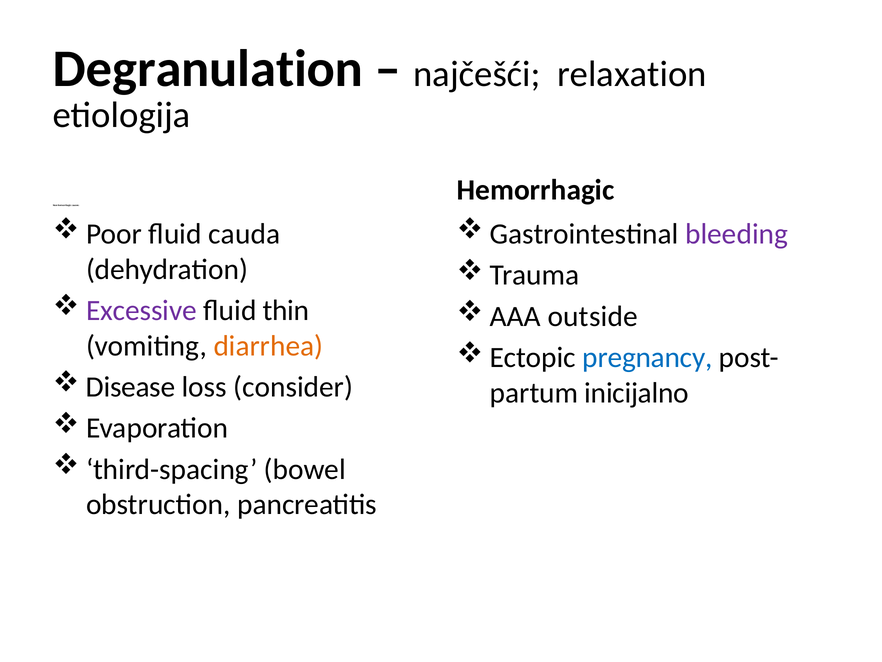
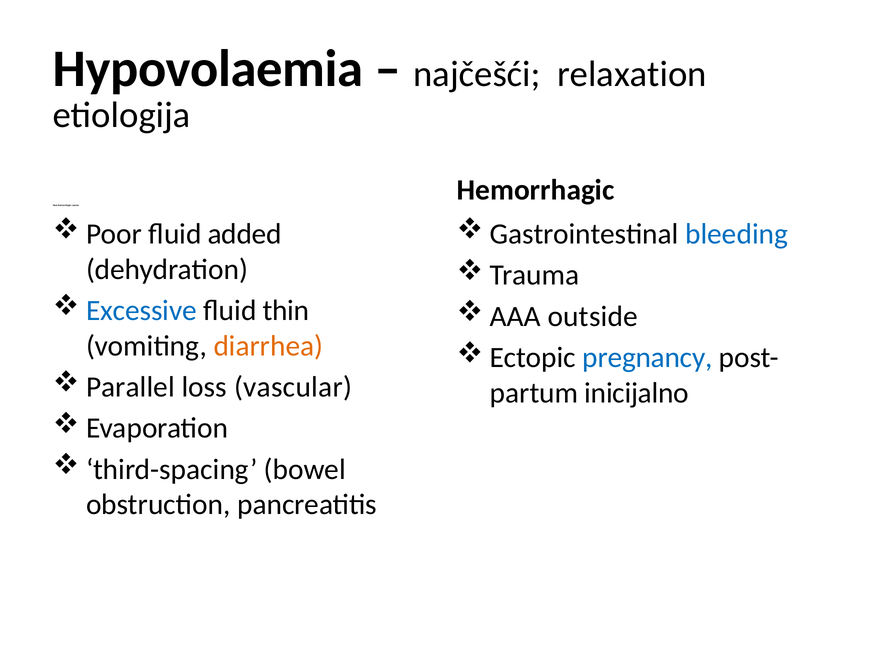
Degranulation: Degranulation -> Hypovolaemia (208, 69)
cauda: cauda -> added (245, 234)
bleeding colour: purple -> blue (737, 234)
Excessive colour: purple -> blue (141, 310)
Disease: Disease -> Parallel (130, 387)
consider: consider -> vascular (293, 387)
